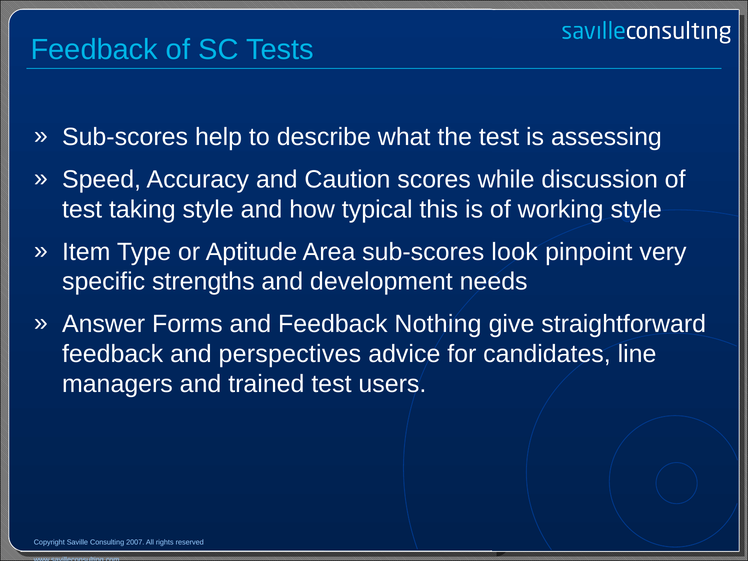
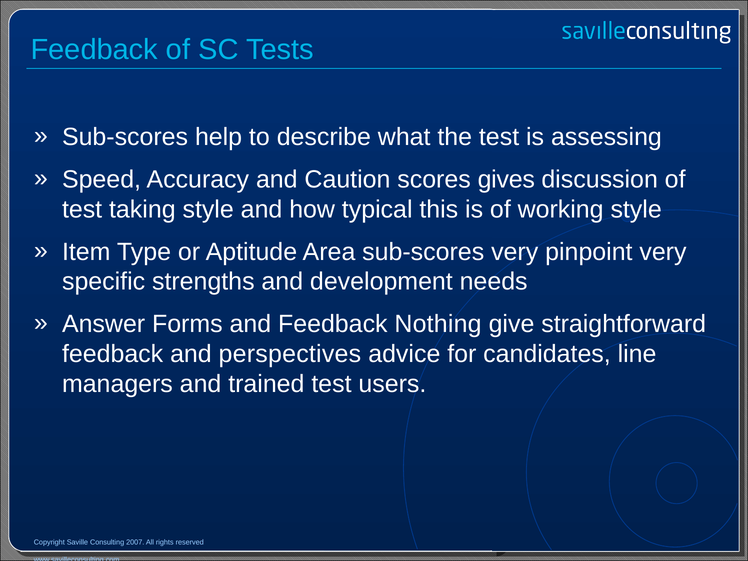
while: while -> gives (506, 179)
sub-scores look: look -> very (515, 252)
